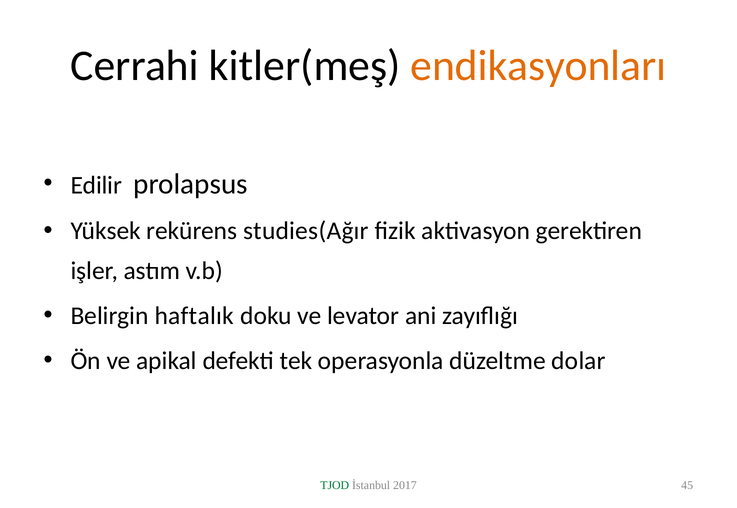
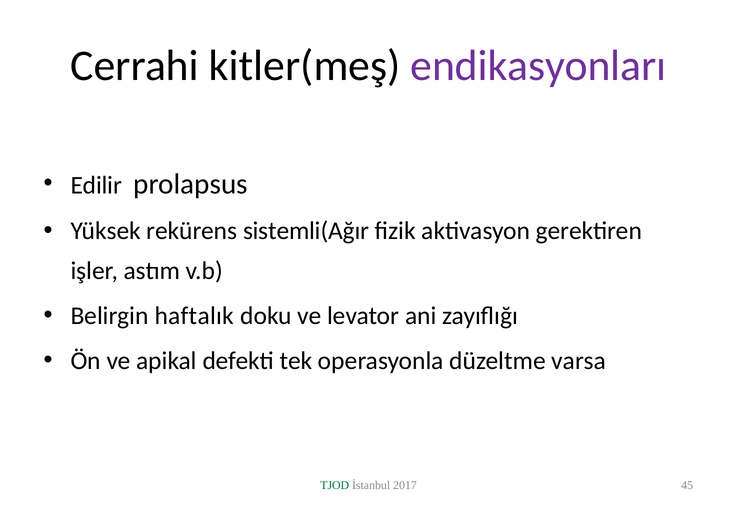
endikasyonları colour: orange -> purple (538, 66)
studies(Ağır: studies(Ağır -> sistemli(Ağır (306, 231)
dolar: dolar -> varsa (579, 361)
